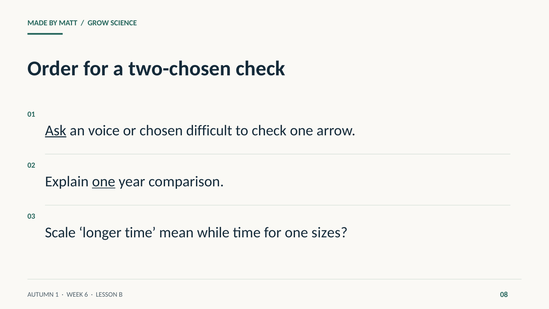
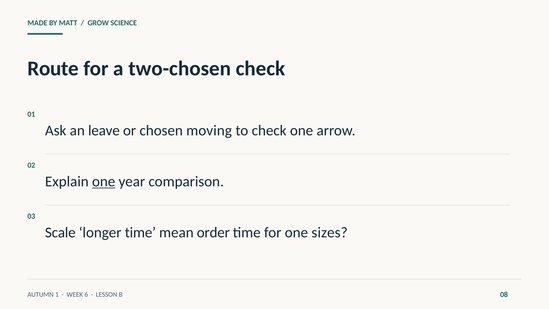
Order: Order -> Route (53, 69)
Ask underline: present -> none (56, 130)
voice: voice -> leave (104, 130)
difficult: difficult -> moving (209, 130)
while: while -> order (213, 232)
